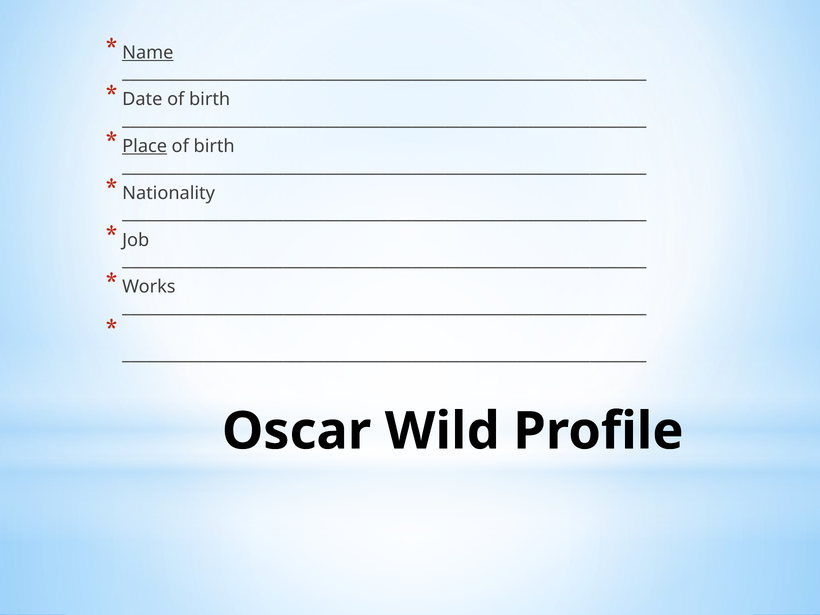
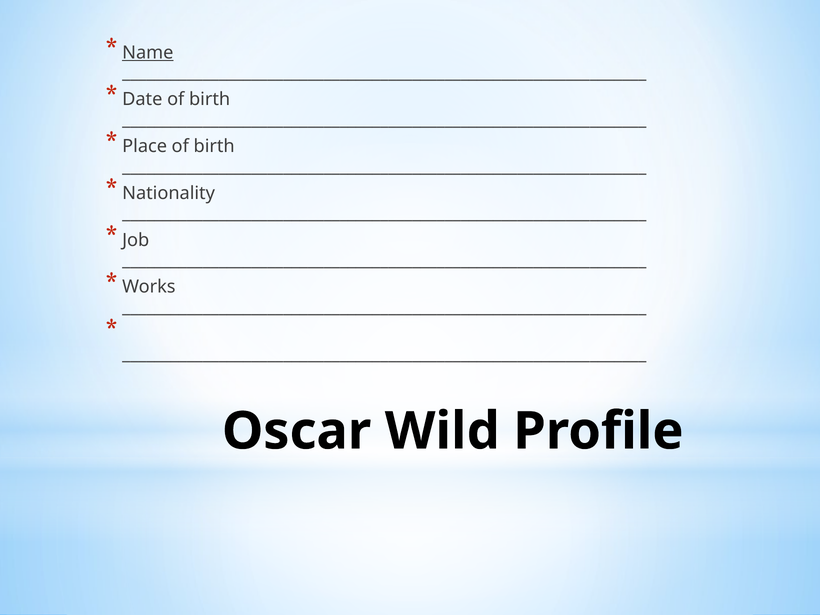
Place underline: present -> none (145, 146)
